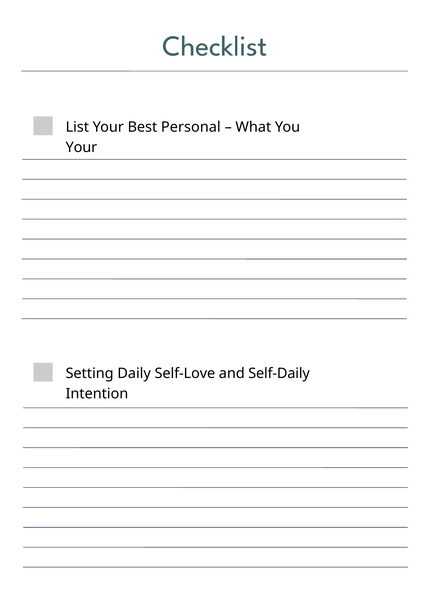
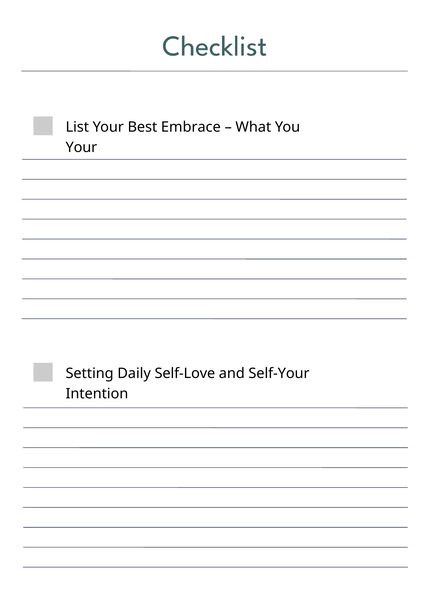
Personal: Personal -> Embrace (191, 127)
Self-Daily: Self-Daily -> Self-Your (279, 373)
